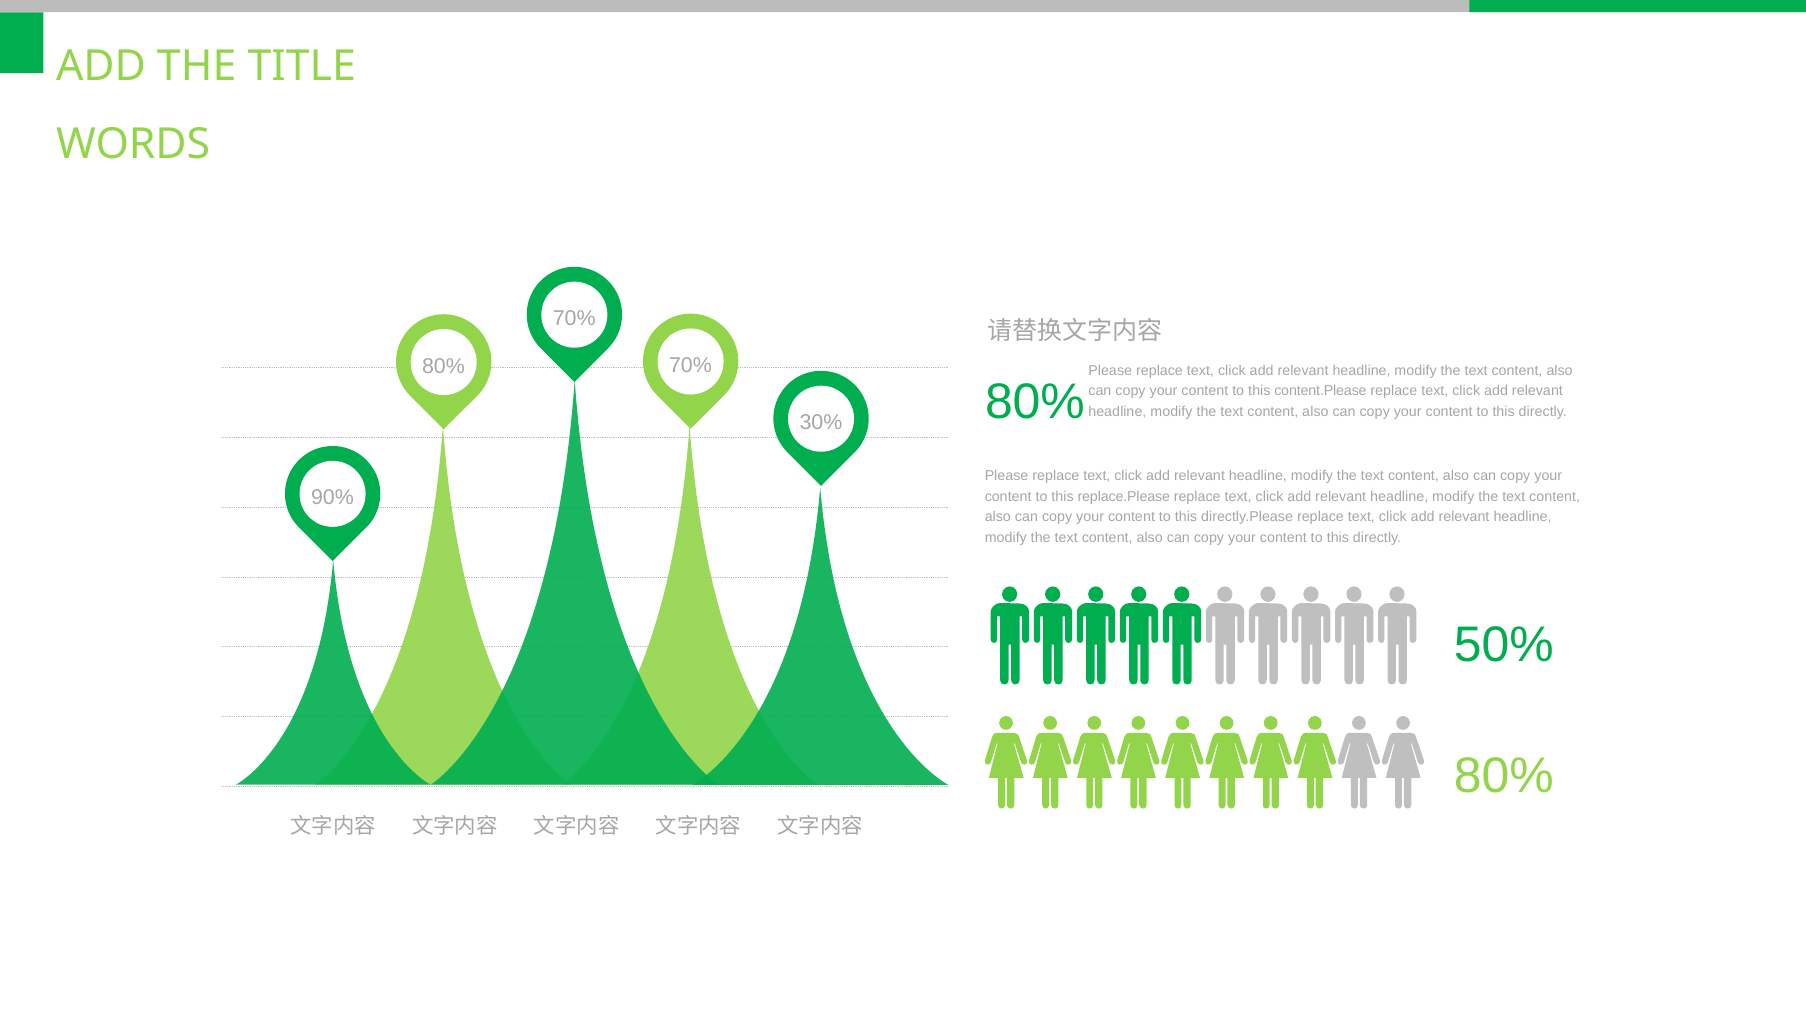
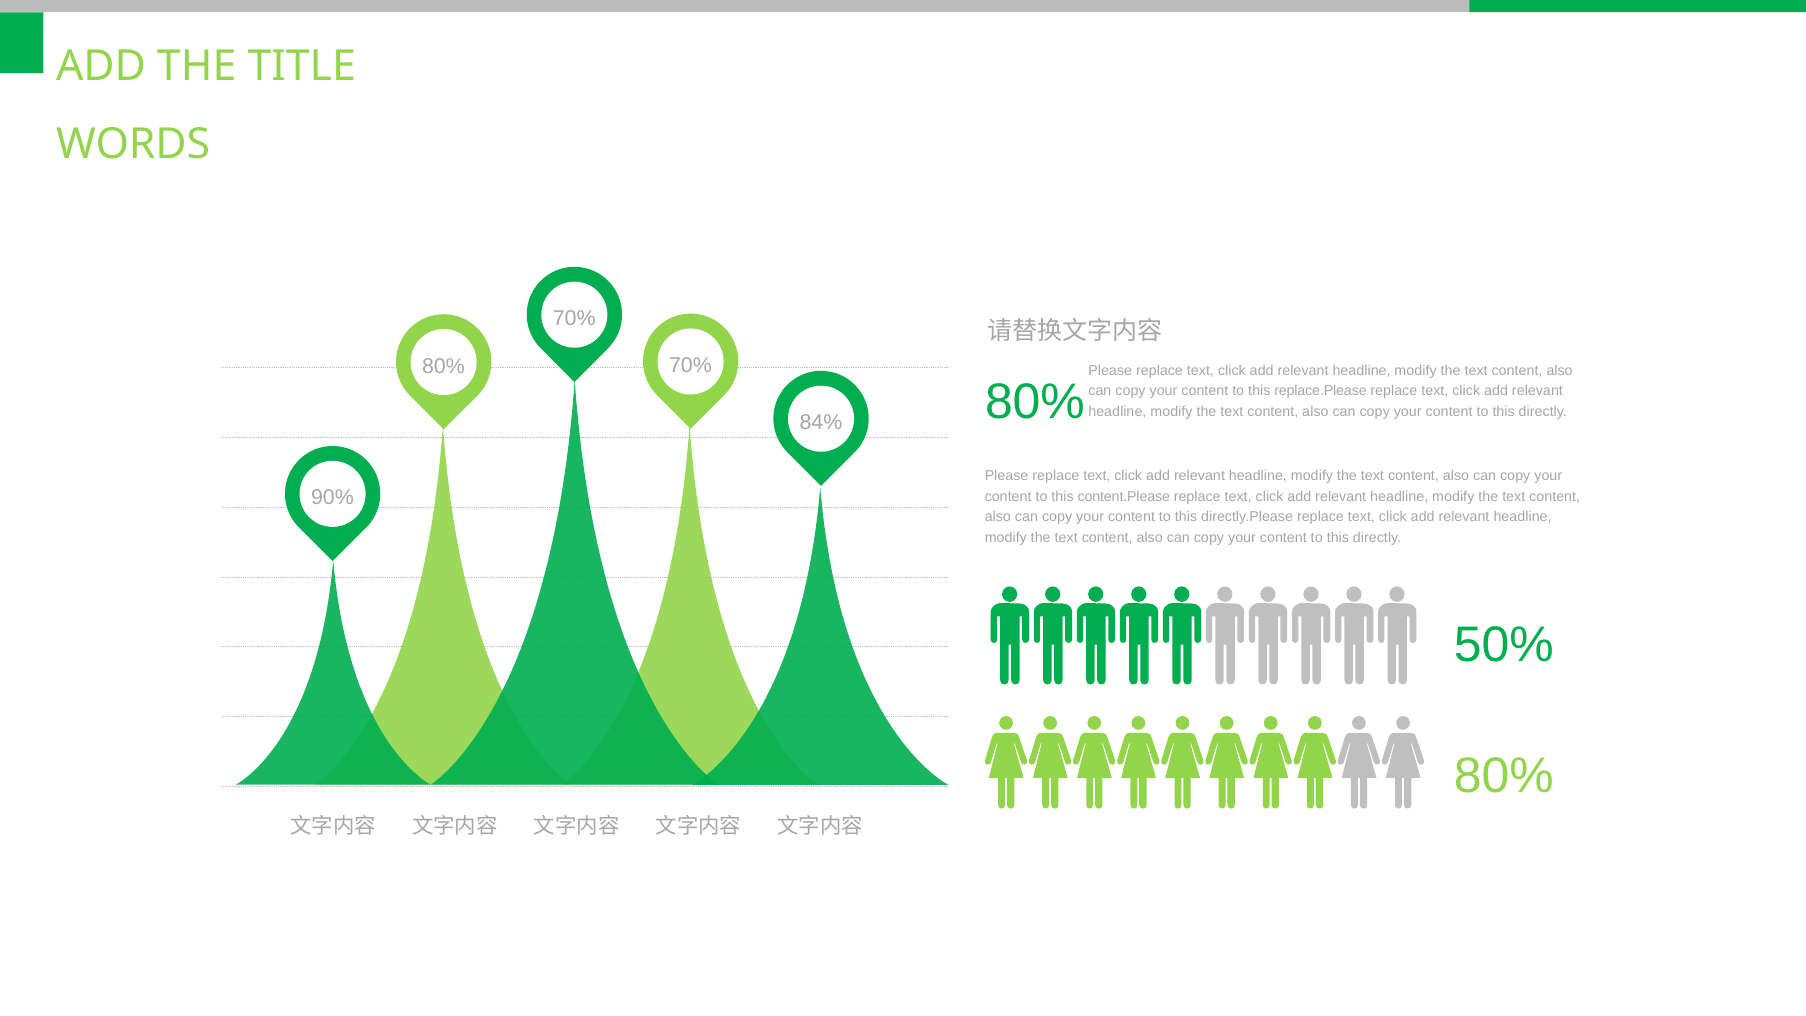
content.Please: content.Please -> replace.Please (1320, 391)
30%: 30% -> 84% (821, 423)
replace.Please: replace.Please -> content.Please (1124, 496)
